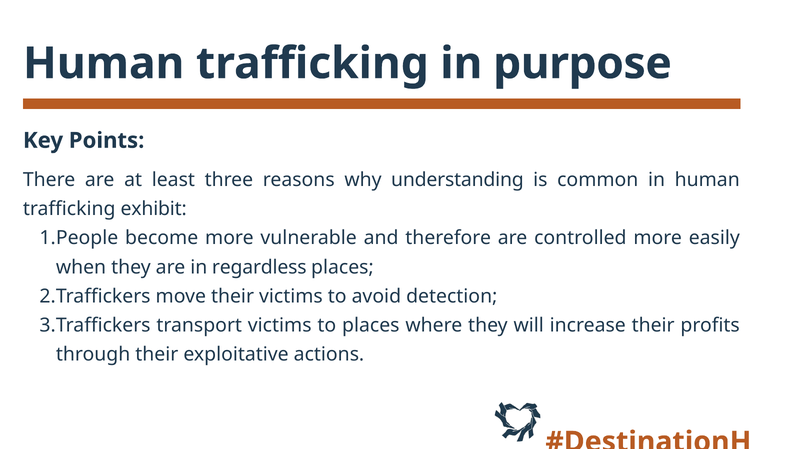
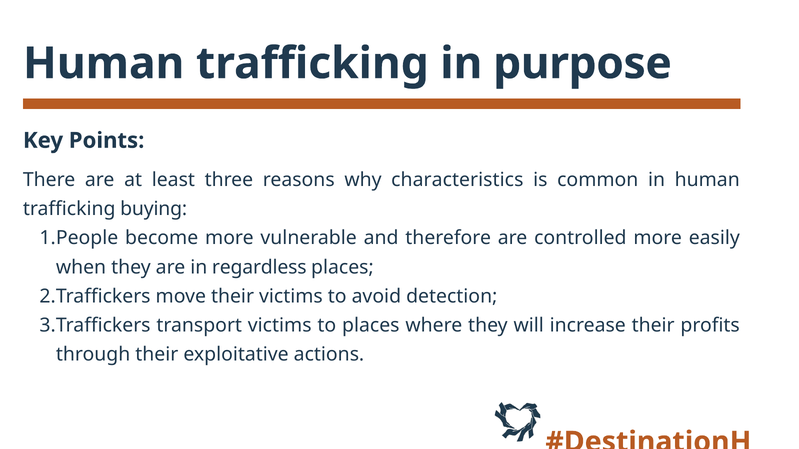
understanding: understanding -> characteristics (457, 180)
exhibit: exhibit -> buying (154, 209)
